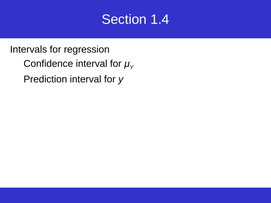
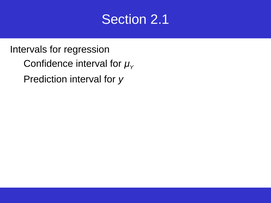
1.4: 1.4 -> 2.1 (160, 19)
